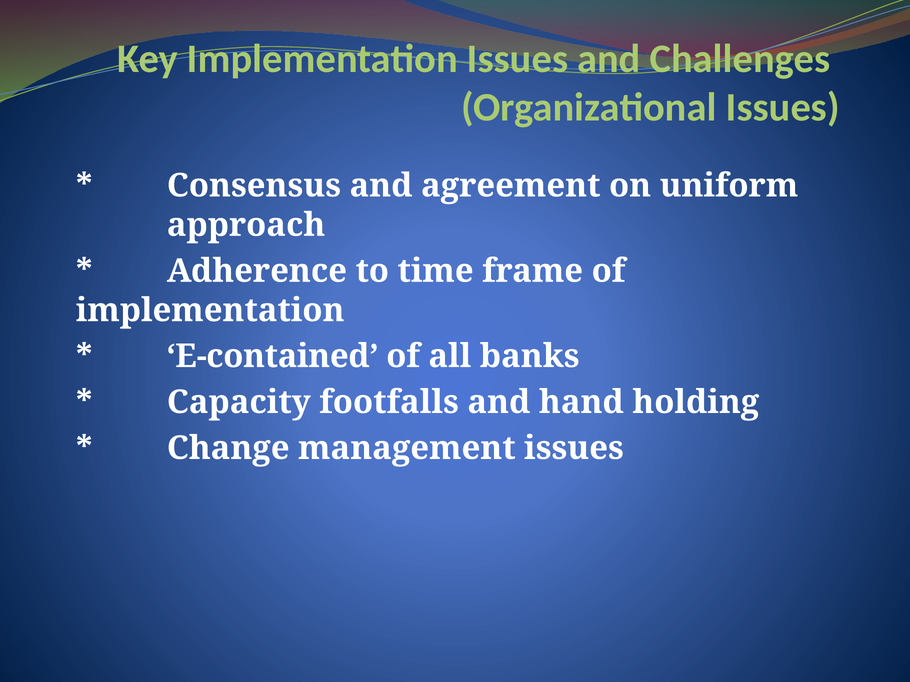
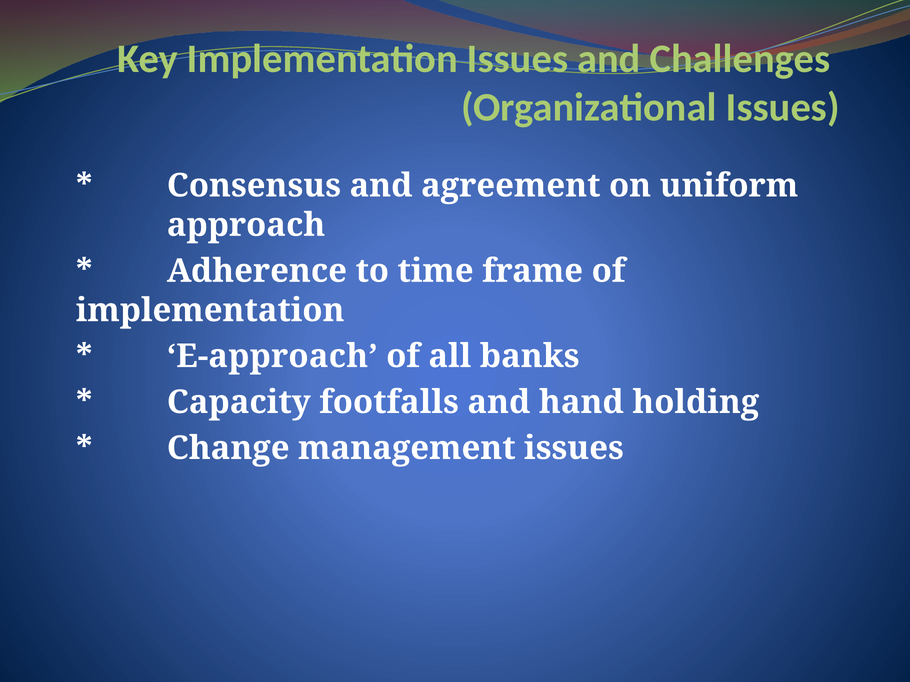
E-contained: E-contained -> E-approach (272, 356)
